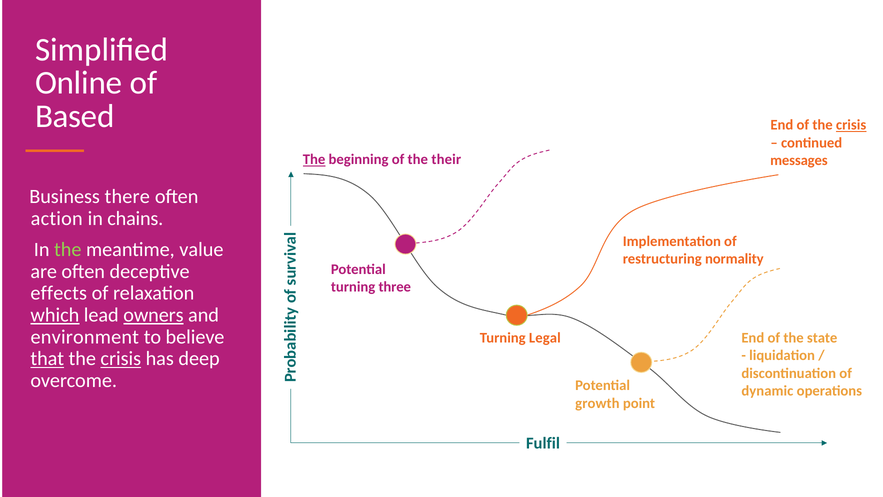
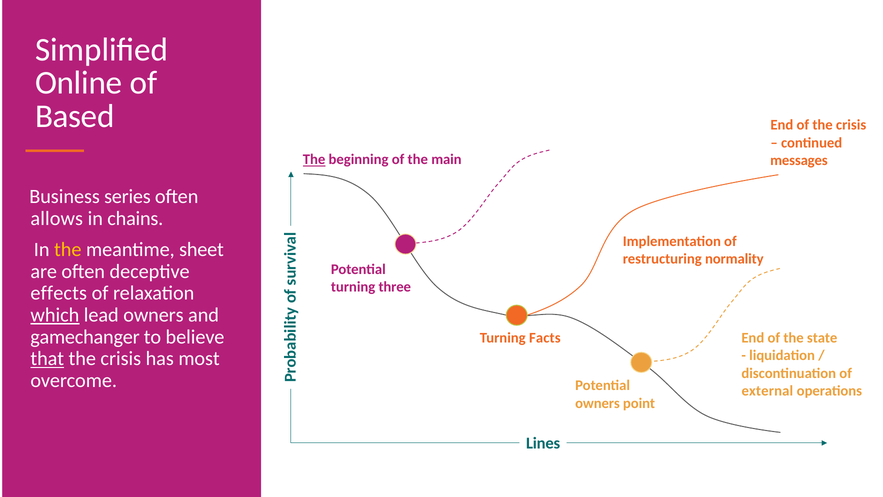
crisis underline: present -> none (851, 125)
their: their -> main (446, 159)
there: there -> series (127, 196)
action: action -> allows (57, 218)
the colour: light green -> yellow (68, 249)
value: value -> sheet (202, 249)
owners underline: present -> none (153, 315)
environment: environment -> gamechanger (85, 337)
Legal: Legal -> Facts (545, 338)
crisis underline: present -> none (121, 358)
deep: deep -> most (199, 358)
dynamic: dynamic -> external (767, 391)
growth: growth -> owners (597, 403)
Fulfil: Fulfil -> Lines (543, 443)
